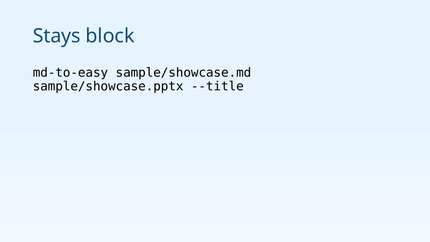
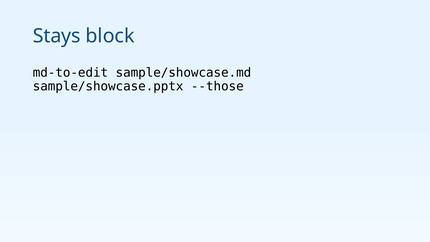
md-to-easy: md-to-easy -> md-to-edit (70, 73)
--title: --title -> --those (217, 86)
